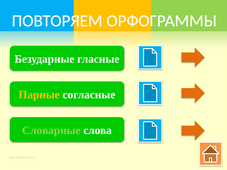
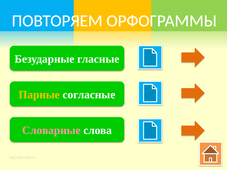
Словарные colour: light green -> pink (51, 131)
